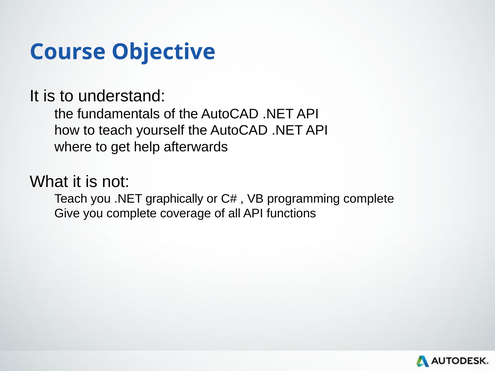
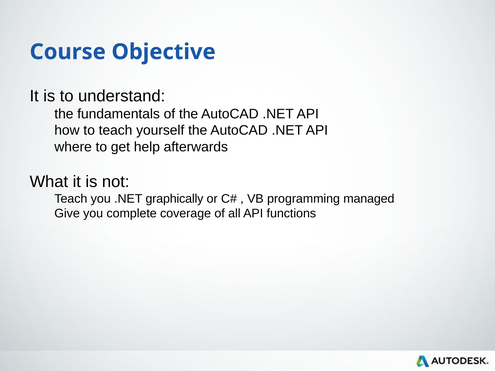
programming complete: complete -> managed (369, 199)
